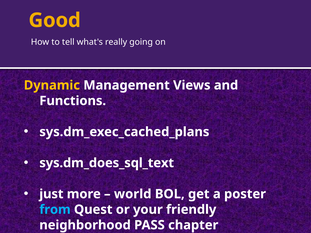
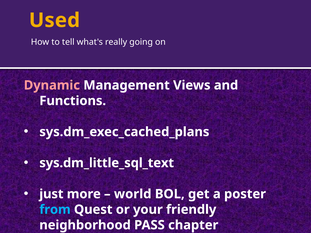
Good: Good -> Used (54, 20)
Dynamic colour: yellow -> pink (52, 85)
sys.dm_does_sql_text: sys.dm_does_sql_text -> sys.dm_little_sql_text (107, 163)
